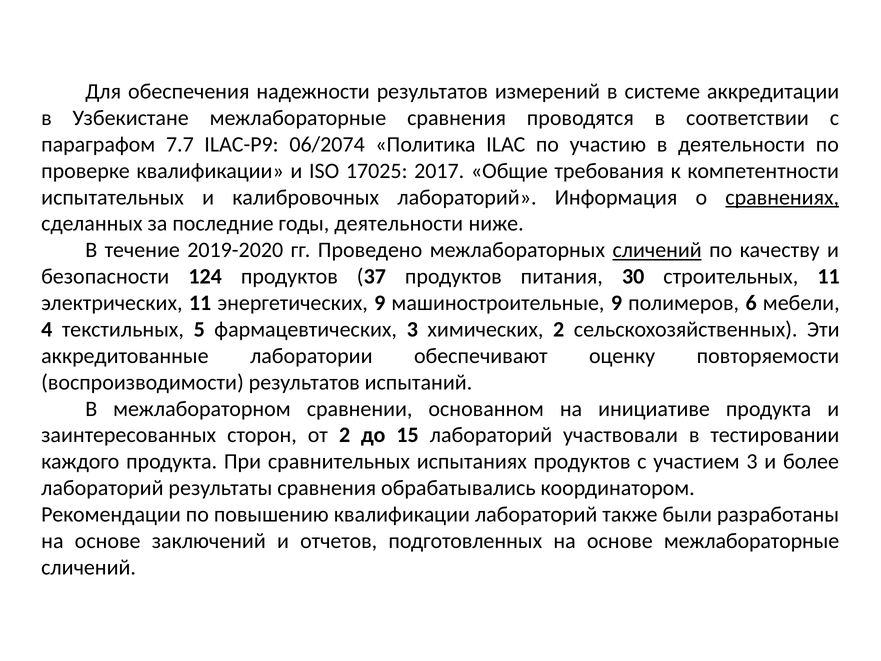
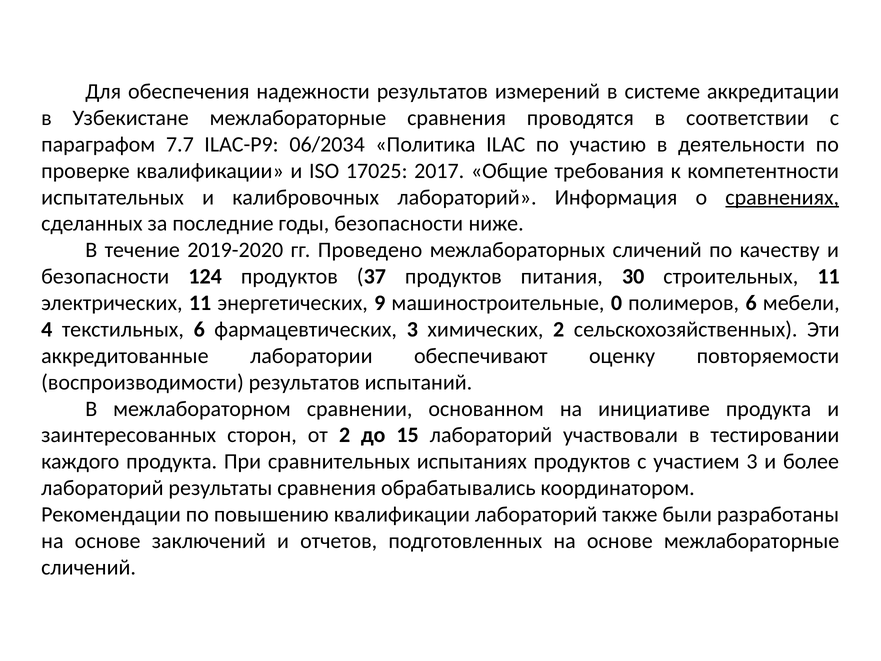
06/2074: 06/2074 -> 06/2034 (327, 144)
годы деятельности: деятельности -> безопасности (399, 224)
сличений underline: present -> none (657, 250)
машиностроительные 9: 9 -> 0 (617, 303)
текстильных 5: 5 -> 6 (199, 329)
